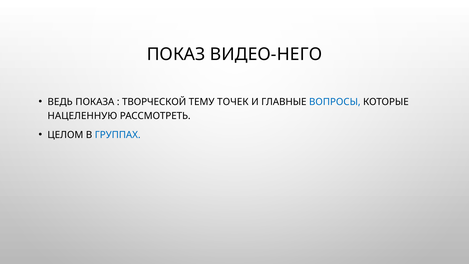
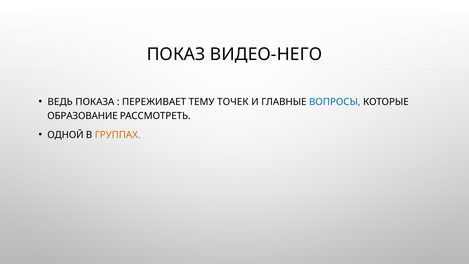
ТВОРЧЕСКОЙ: ТВОРЧЕСКОЙ -> ПЕРЕЖИВАЕТ (154, 102)
НАЦЕЛЕННУЮ: НАЦЕЛЕННУЮ -> ОБРАЗОВАНИЕ (82, 116)
ЦЕЛОМ: ЦЕЛОМ -> ОДНОЙ (65, 135)
ГРУППАХ colour: blue -> orange (118, 135)
